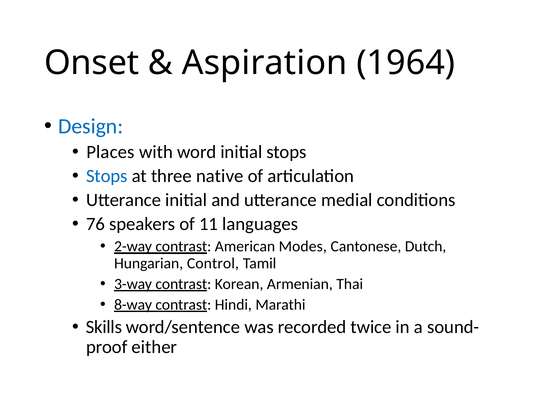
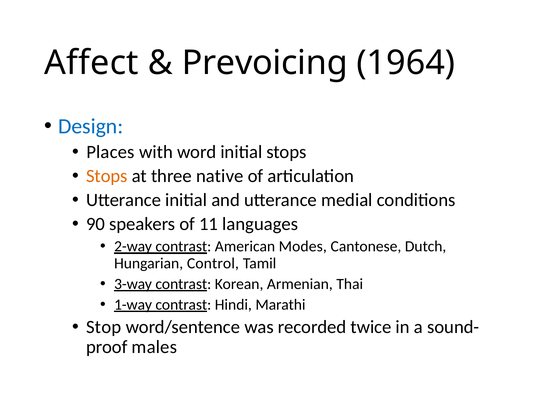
Onset: Onset -> Affect (91, 63)
Aspiration: Aspiration -> Prevoicing (265, 63)
Stops colour: blue -> orange (107, 176)
76: 76 -> 90 (96, 224)
8-way: 8-way -> 1-way (133, 305)
Skills: Skills -> Stop (104, 327)
either: either -> males (154, 347)
